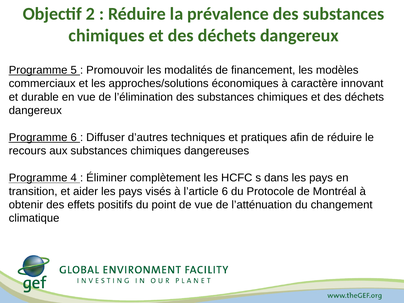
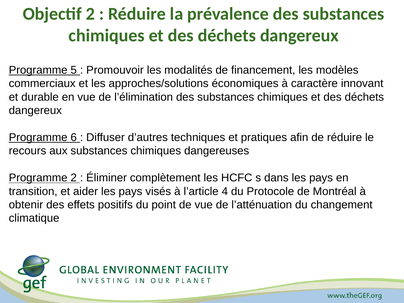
Programme 4: 4 -> 2 (74, 178)
l’article 6: 6 -> 4 (225, 191)
